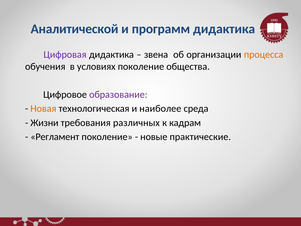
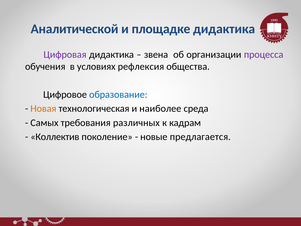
программ: программ -> площадке (161, 29)
процесса colour: orange -> purple (264, 54)
условиях поколение: поколение -> рефлексия (141, 66)
образование colour: purple -> blue (118, 95)
Жизни: Жизни -> Самых (44, 123)
Регламент: Регламент -> Коллектив (55, 137)
практические: практические -> предлагается (200, 137)
